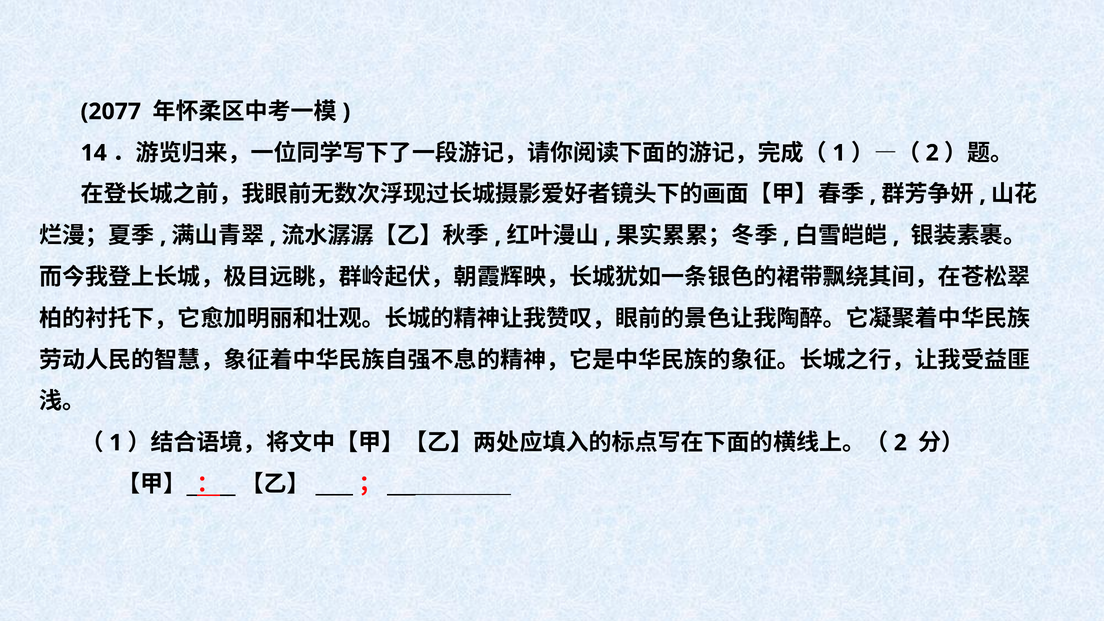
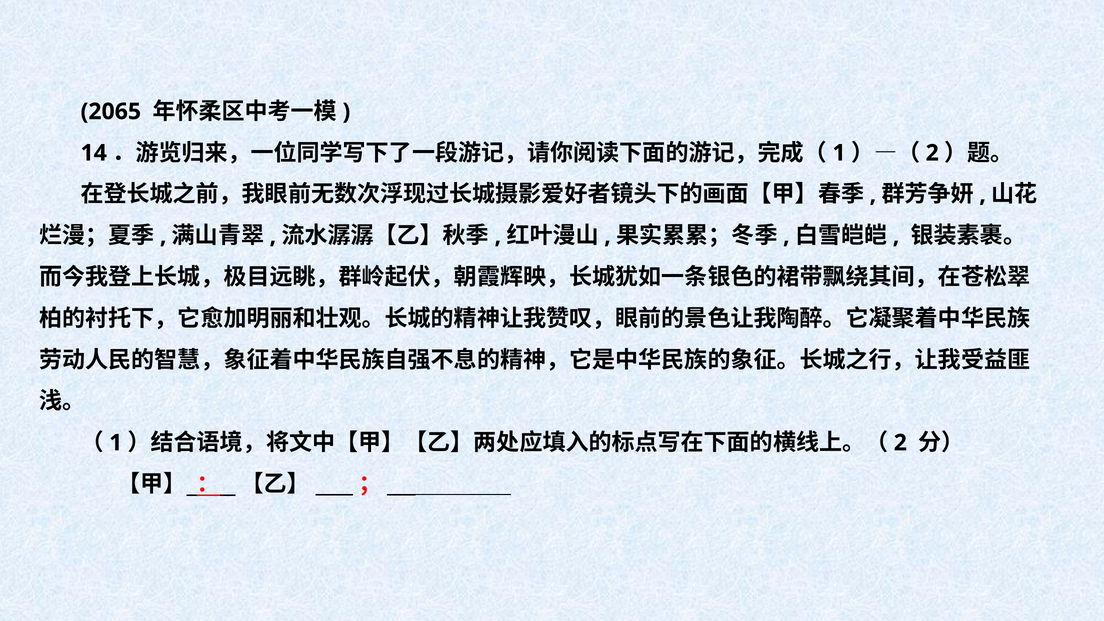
2077: 2077 -> 2065 (111, 112)
